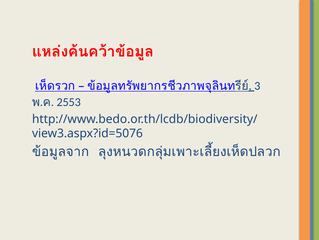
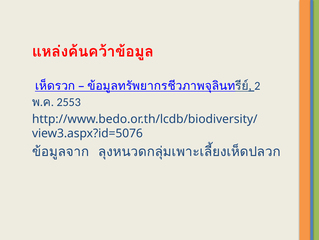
3: 3 -> 2 (257, 86)
